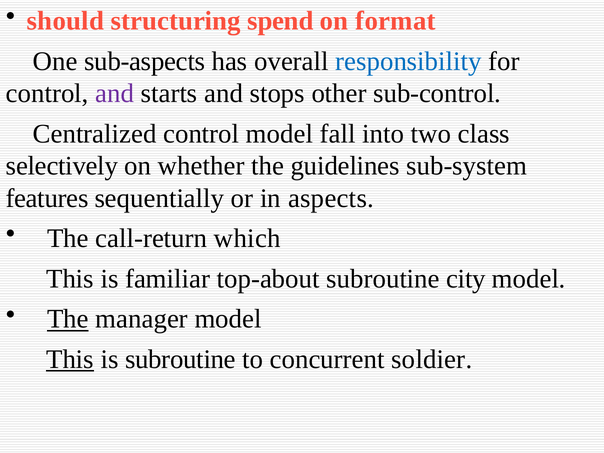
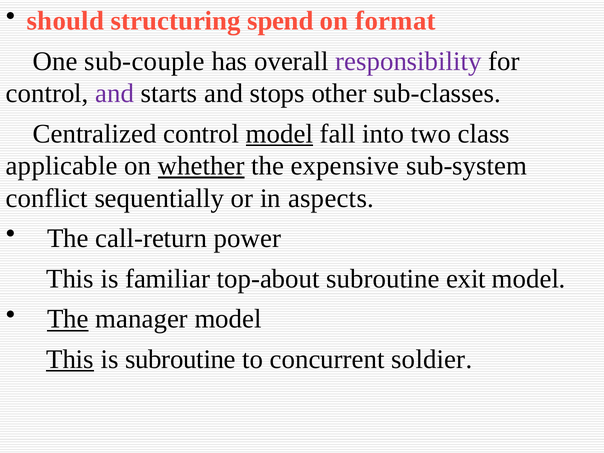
sub-aspects: sub-aspects -> sub-couple (144, 61)
responsibility colour: blue -> purple (408, 61)
sub-control: sub-control -> sub-classes (437, 93)
model underline: none -> present (279, 134)
selectively: selectively -> applicable (62, 166)
whether underline: none -> present (201, 166)
guidelines: guidelines -> expensive (345, 166)
features: features -> conflict (47, 198)
which: which -> power (247, 238)
city: city -> exit (466, 279)
